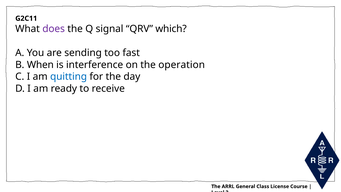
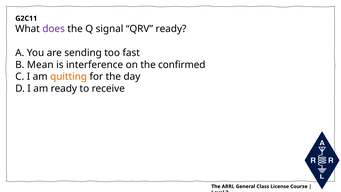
QRV which: which -> ready (171, 29)
When: When -> Mean (40, 65)
operation: operation -> confirmed (182, 65)
quitting colour: blue -> orange (69, 77)
